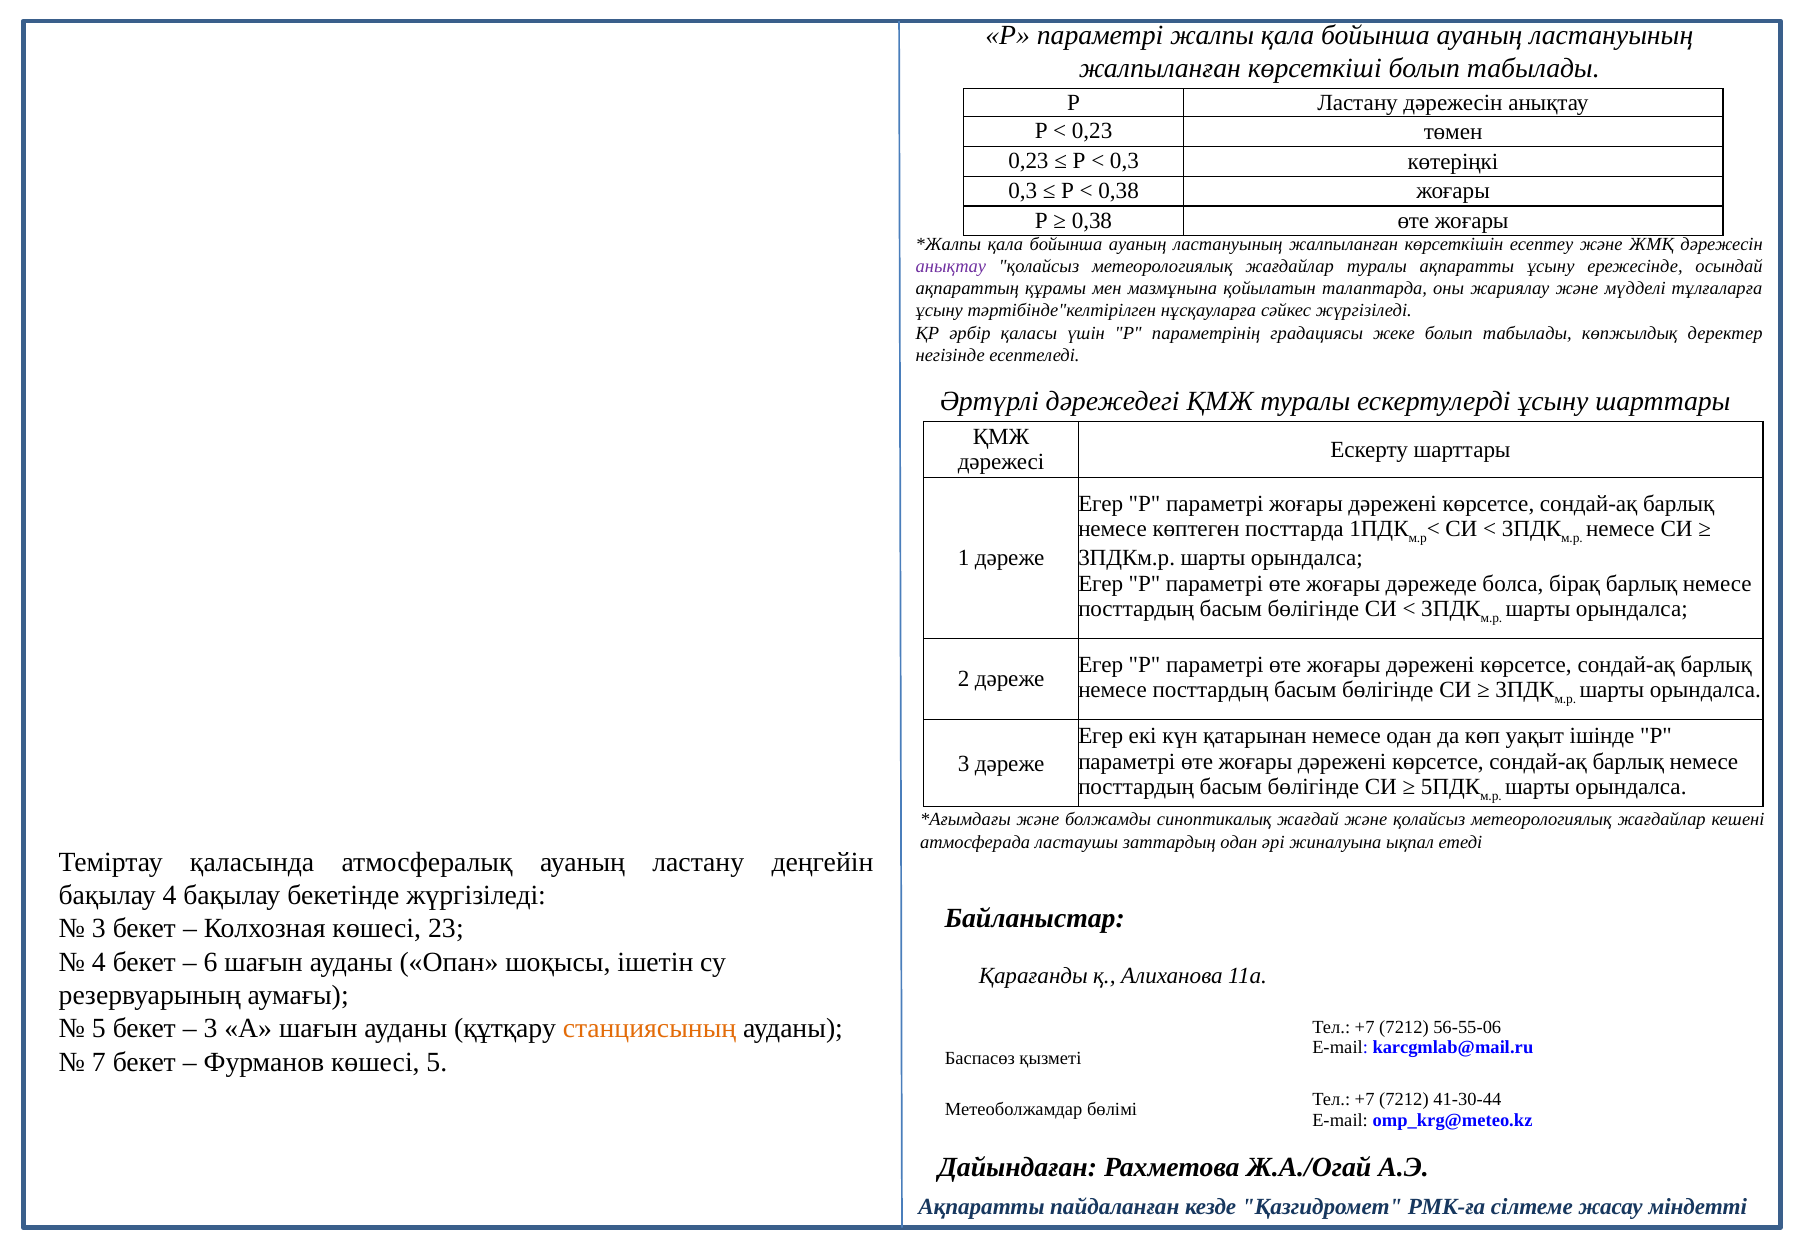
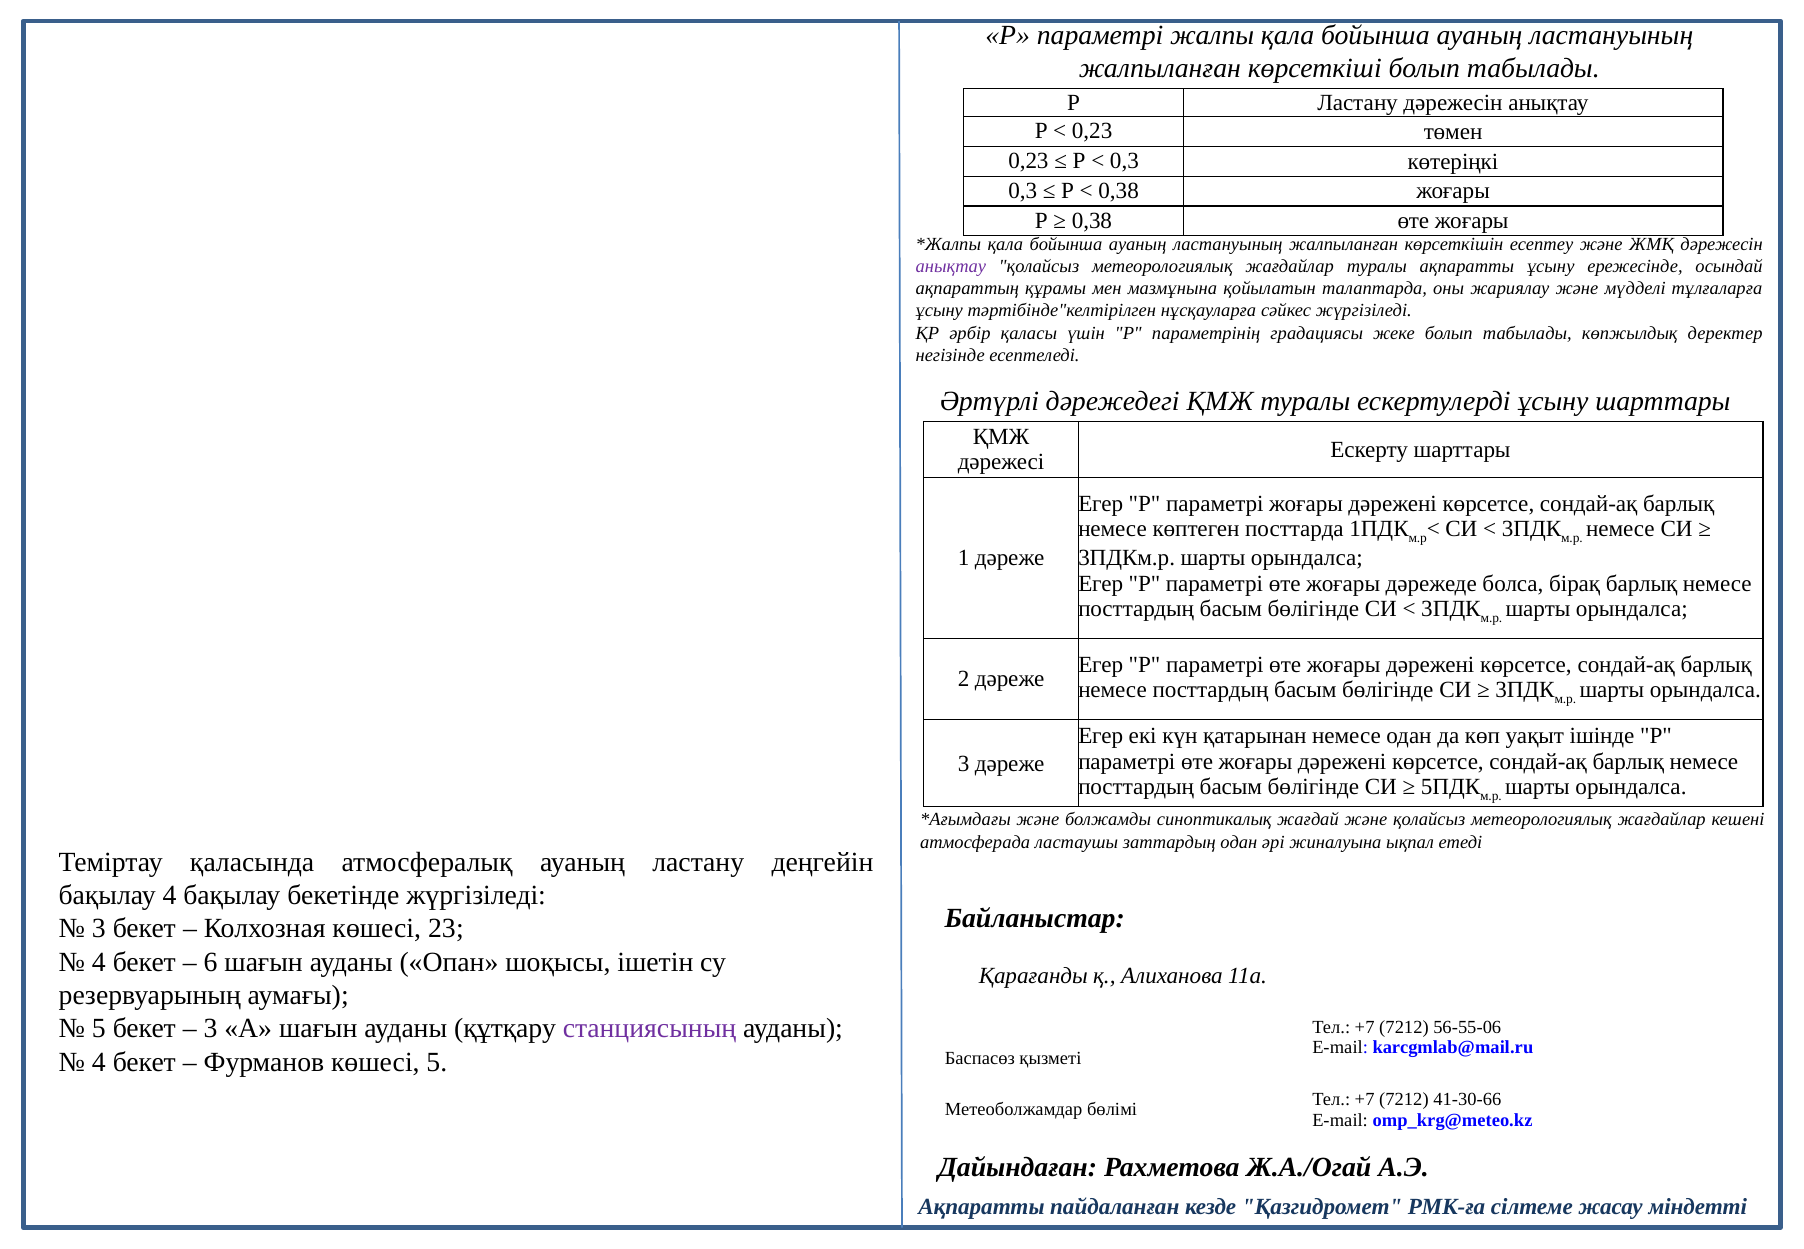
станциясының colour: orange -> purple (650, 1029)
7: 7 -> 4 (99, 1062)
41-30-44: 41-30-44 -> 41-30-66 (1467, 1099)
